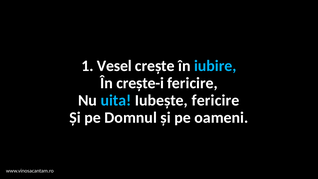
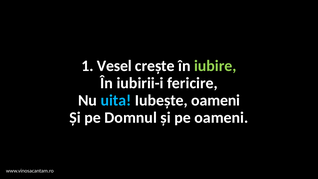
iubire colour: light blue -> light green (215, 66)
crește-i: crește-i -> iubirii-i (140, 83)
Iubește fericire: fericire -> oameni (216, 100)
